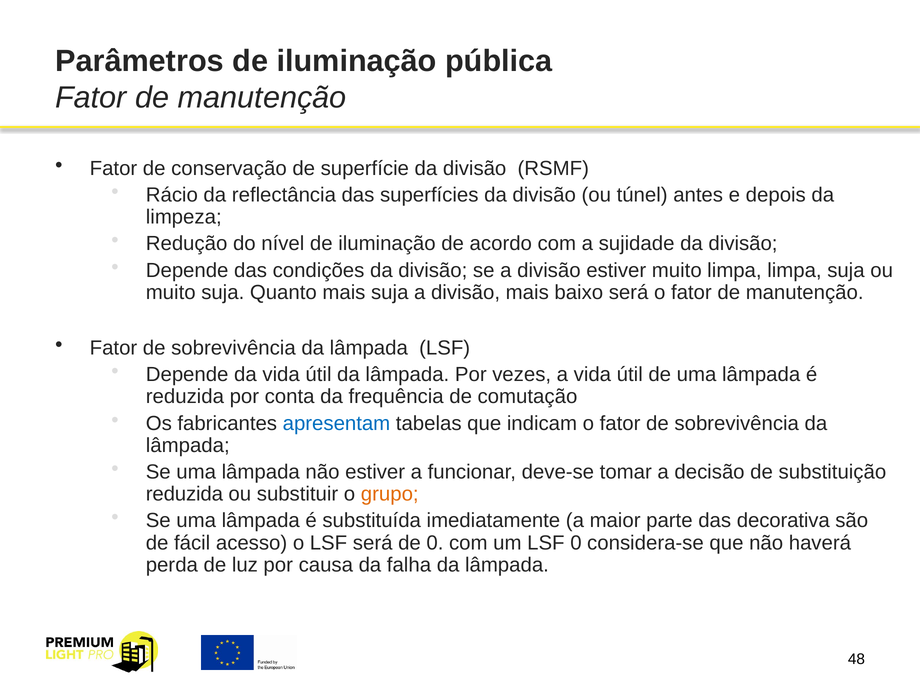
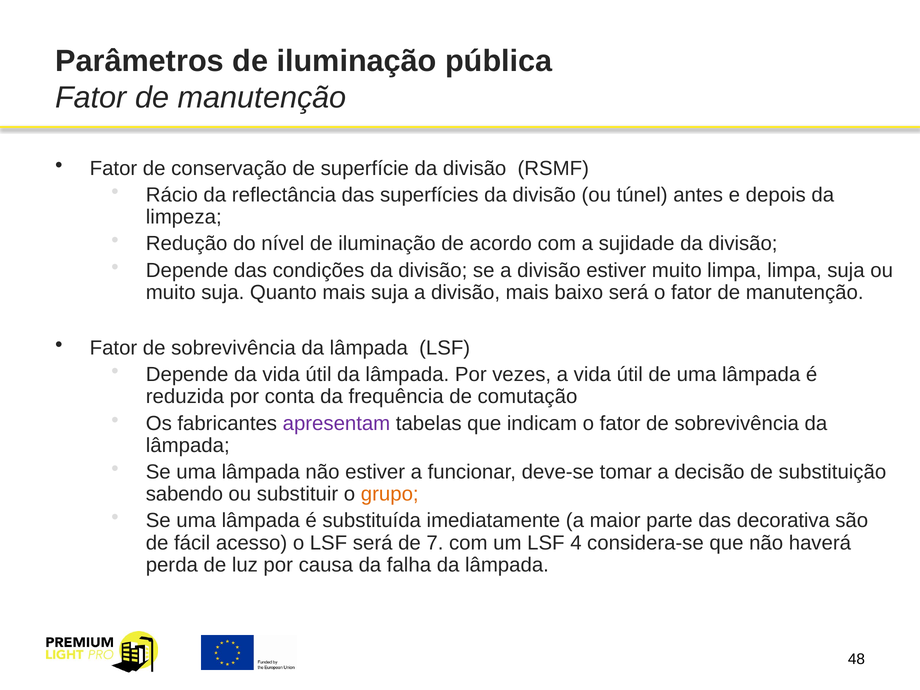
apresentam colour: blue -> purple (336, 423)
reduzida: reduzida -> sabendo (184, 494)
de 0: 0 -> 7 (435, 543)
LSF 0: 0 -> 4 (576, 543)
